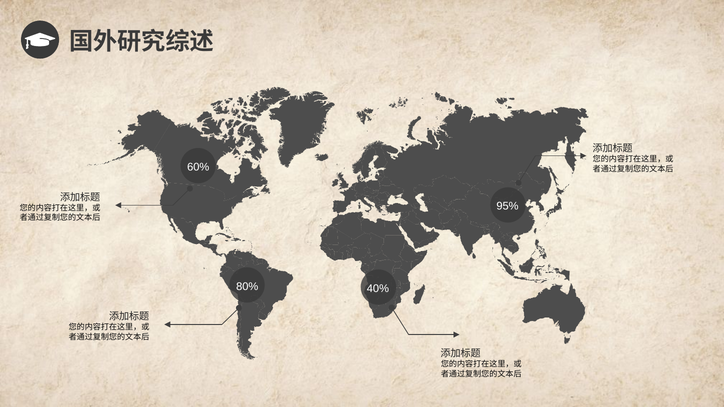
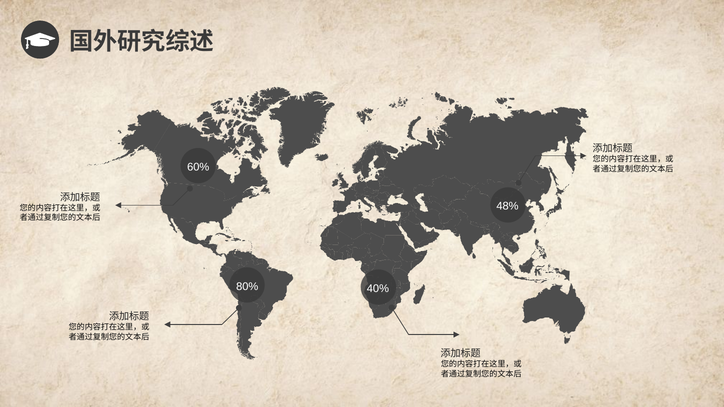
95%: 95% -> 48% (507, 206)
